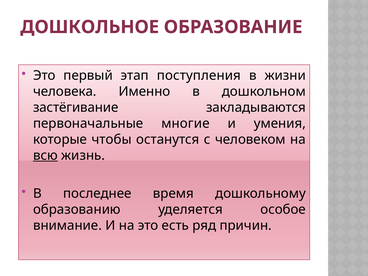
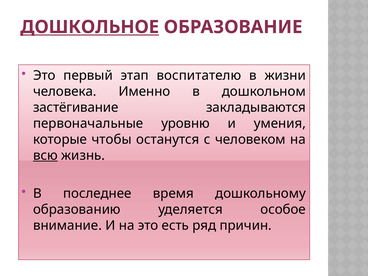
ДОШКОЛЬНОЕ underline: none -> present (90, 27)
поступления: поступления -> воспитателю (199, 76)
многие: многие -> уровню (186, 123)
